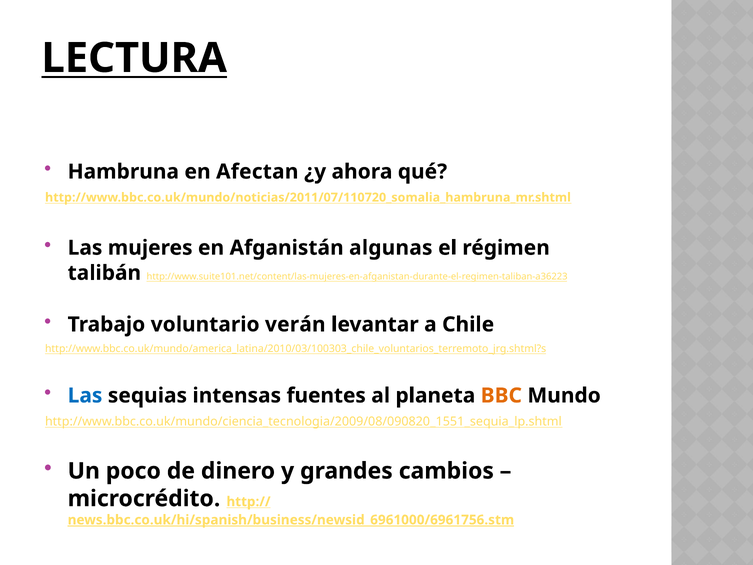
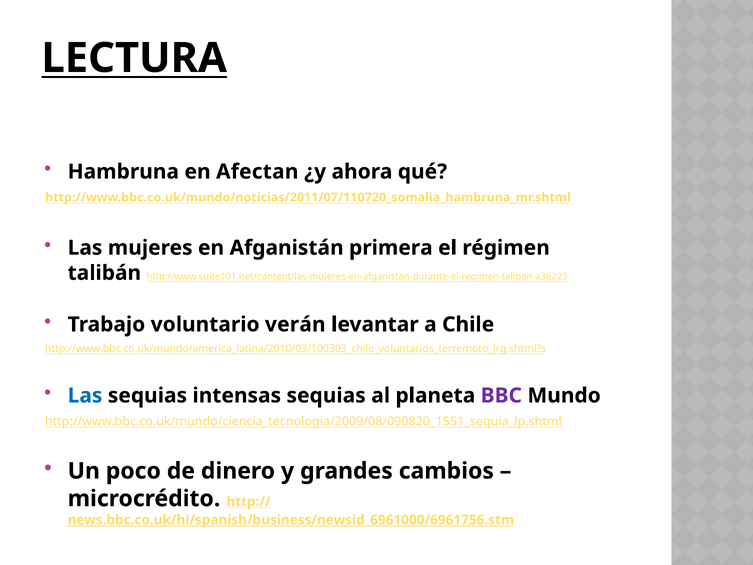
algunas: algunas -> primera (391, 248)
intensas fuentes: fuentes -> sequias (326, 395)
BBC colour: orange -> purple (501, 395)
